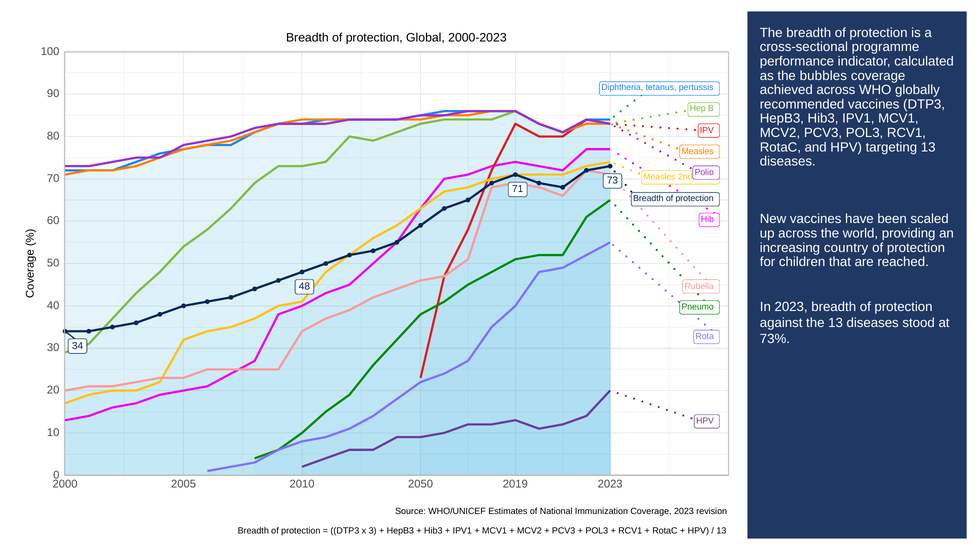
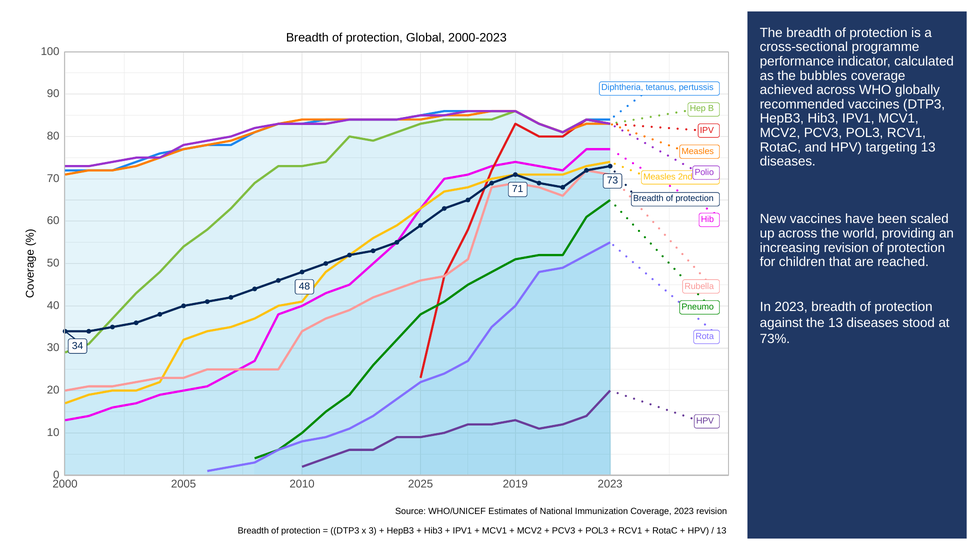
increasing country: country -> revision (846, 248)
2050: 2050 -> 2025 (421, 484)
